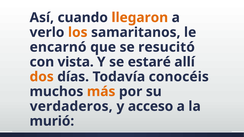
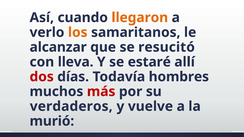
encarnó: encarnó -> alcanzar (58, 47)
vista: vista -> lleva (76, 62)
dos colour: orange -> red (42, 77)
conocéis: conocéis -> hombres (179, 77)
más colour: orange -> red (101, 92)
acceso: acceso -> vuelve (150, 107)
